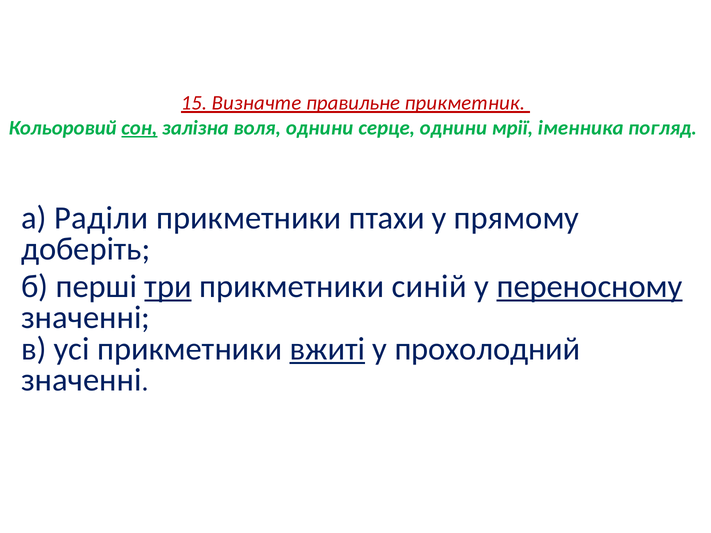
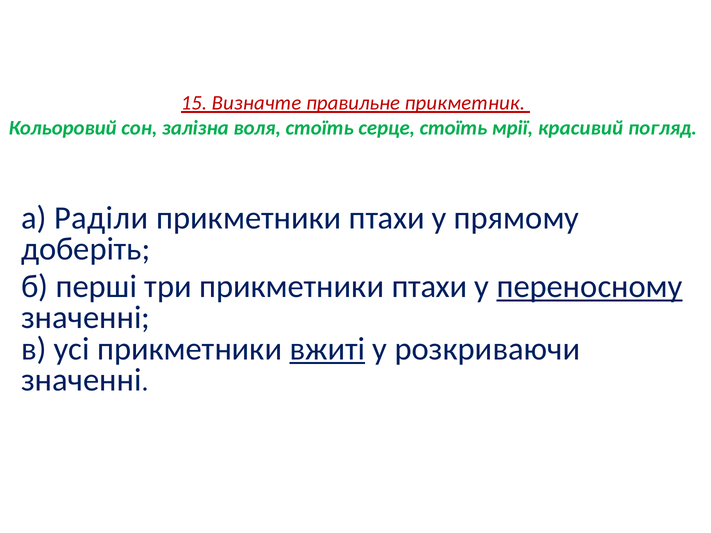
сон underline: present -> none (139, 128)
воля однини: однини -> стоїть (320, 128)
серце однини: однини -> стоїть (453, 128)
іменника: іменника -> красивий (581, 128)
три underline: present -> none (168, 287)
синій: синій -> птахи (430, 287)
прохолодний: прохолодний -> розкриваючи (487, 349)
